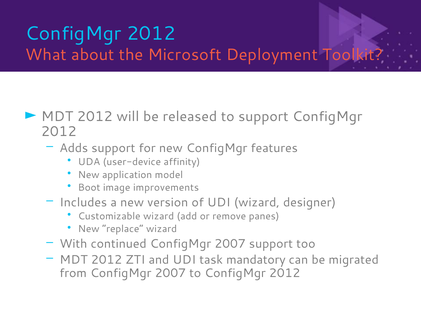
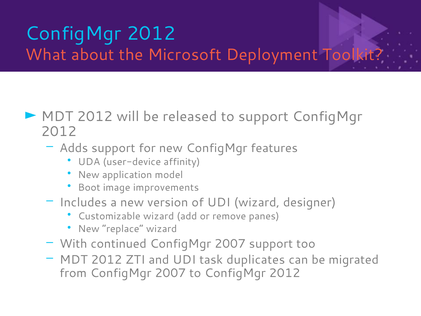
mandatory: mandatory -> duplicates (256, 259)
